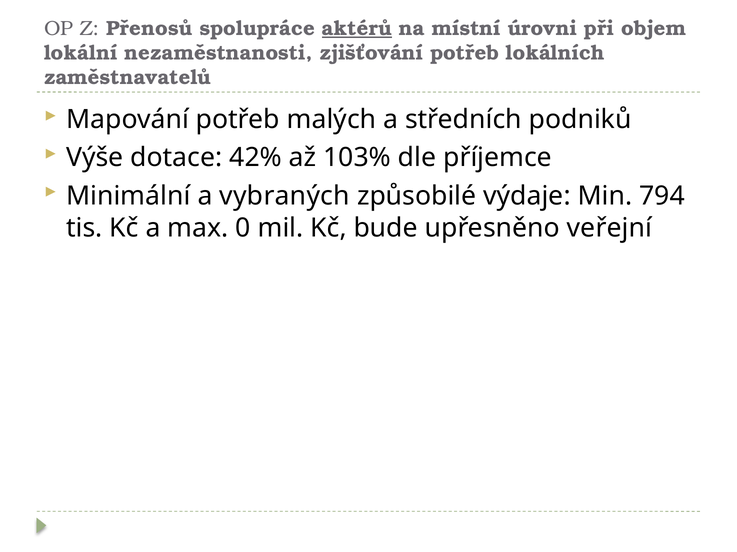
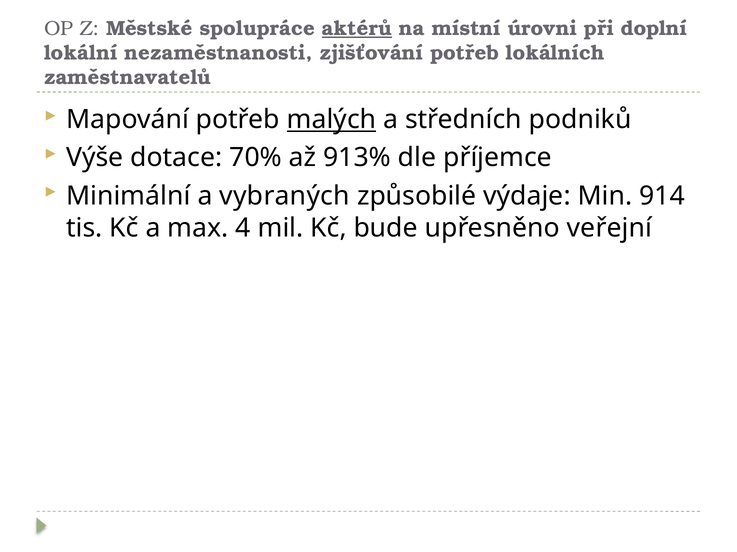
Přenosů: Přenosů -> Městské (149, 28)
objem: objem -> doplní (654, 28)
malých underline: none -> present (332, 120)
42%: 42% -> 70% (256, 158)
103%: 103% -> 913% (357, 158)
794: 794 -> 914 (662, 196)
0: 0 -> 4 (243, 228)
